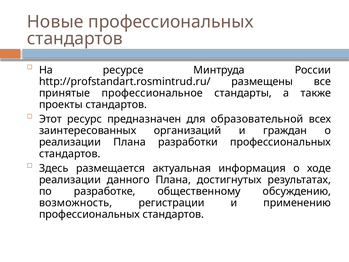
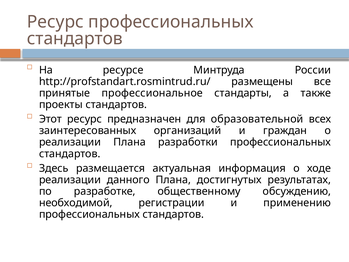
Новые: Новые -> Ресурс (55, 22)
возможность: возможность -> необходимой (76, 203)
